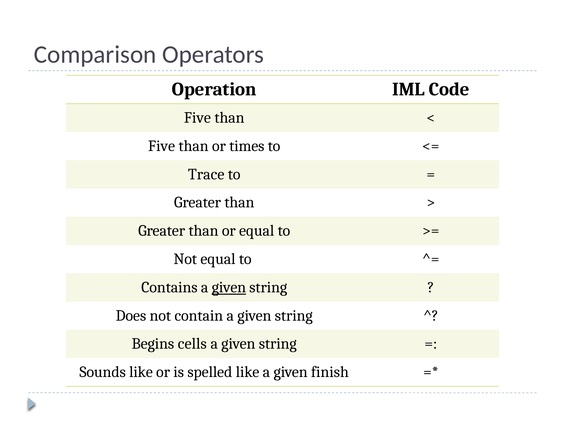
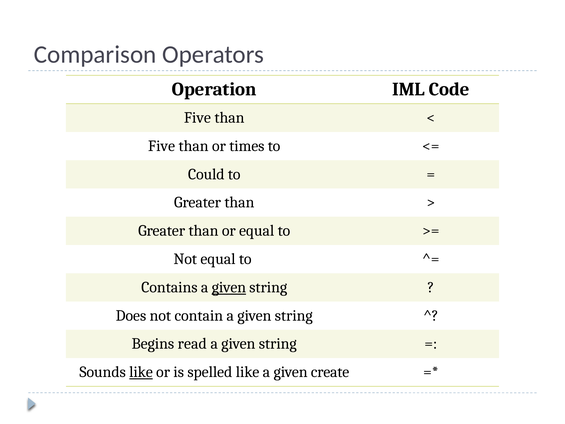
Trace: Trace -> Could (206, 174)
cells: cells -> read (192, 344)
like underline: none -> present (141, 372)
finish: finish -> create (330, 372)
